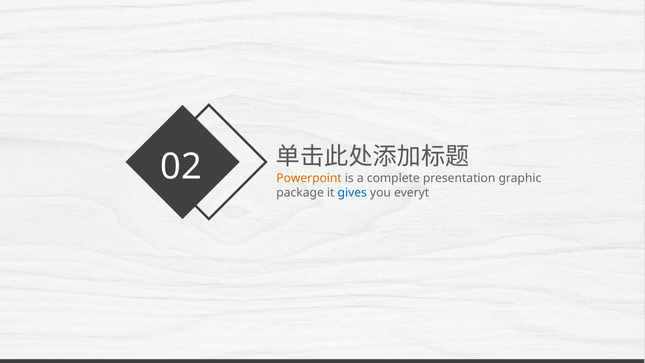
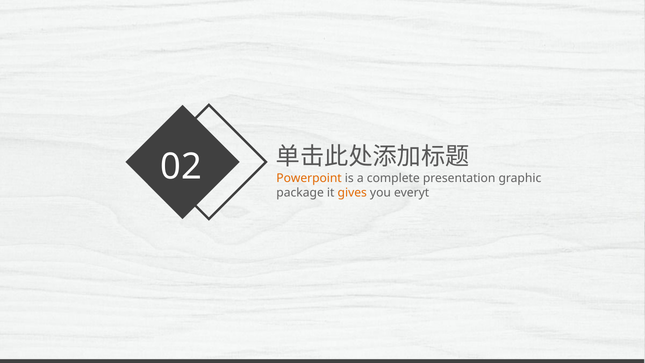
gives colour: blue -> orange (352, 193)
